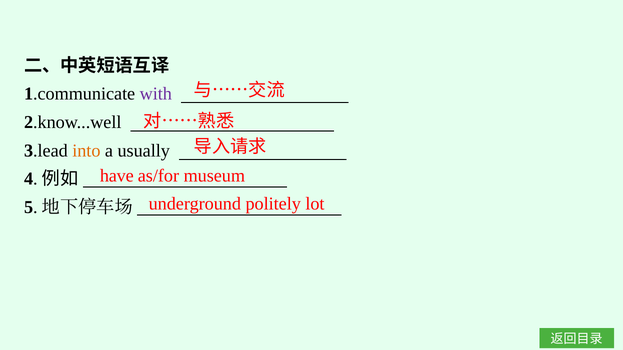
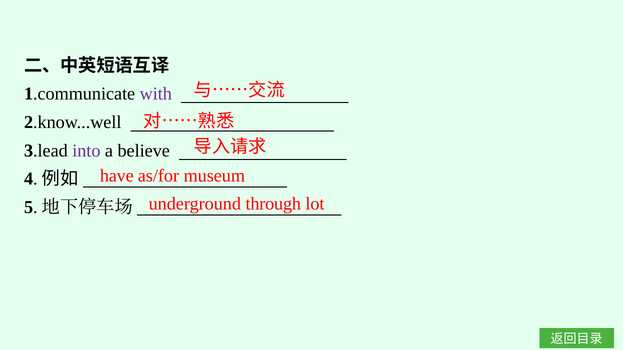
into colour: orange -> purple (86, 151)
usually: usually -> believe (144, 151)
politely: politely -> through (273, 204)
